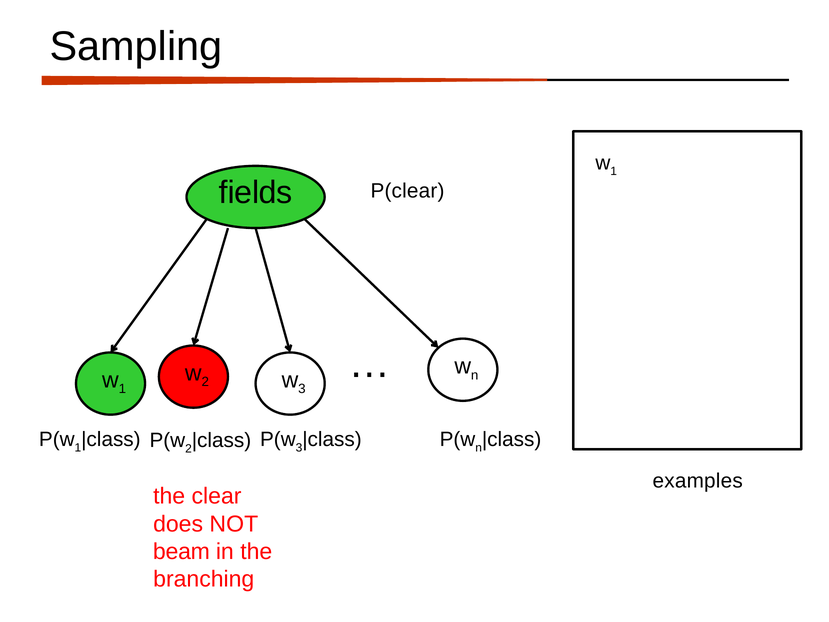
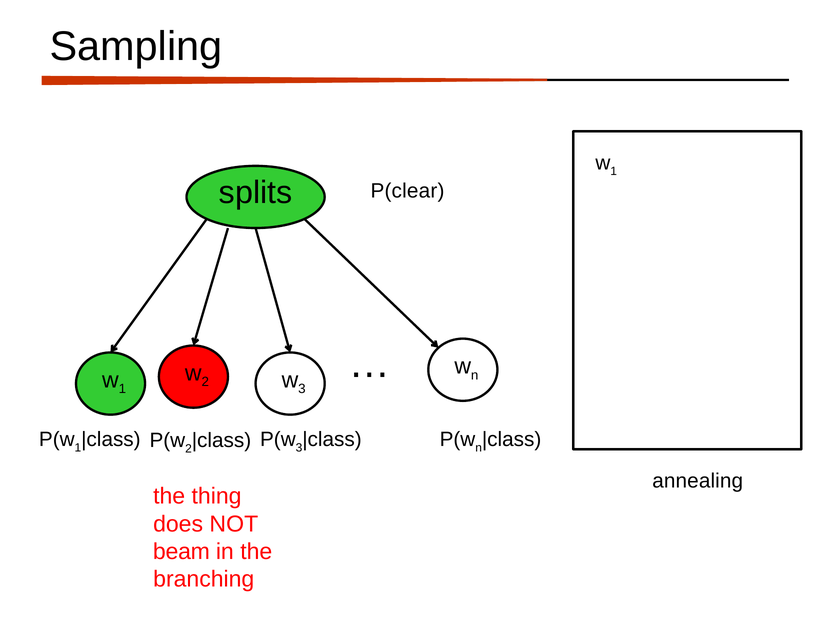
fields: fields -> splits (256, 192)
examples: examples -> annealing (698, 481)
clear: clear -> thing (217, 496)
